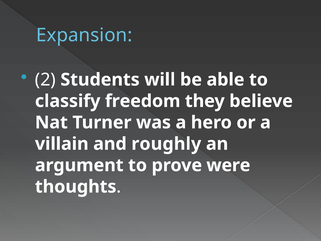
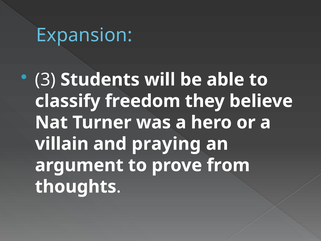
2: 2 -> 3 (45, 80)
roughly: roughly -> praying (166, 144)
were: were -> from (228, 165)
